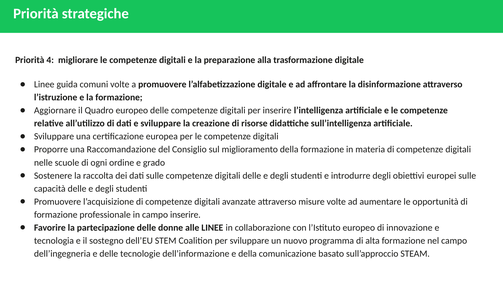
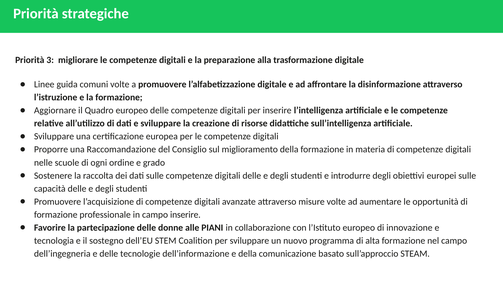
4: 4 -> 3 (50, 60)
alle LINEE: LINEE -> PIANI (212, 228)
